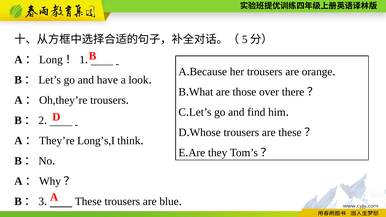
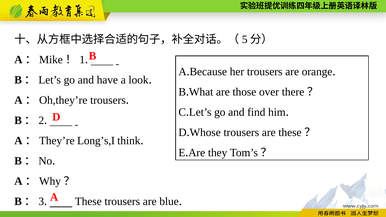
Long: Long -> Mike (51, 60)
